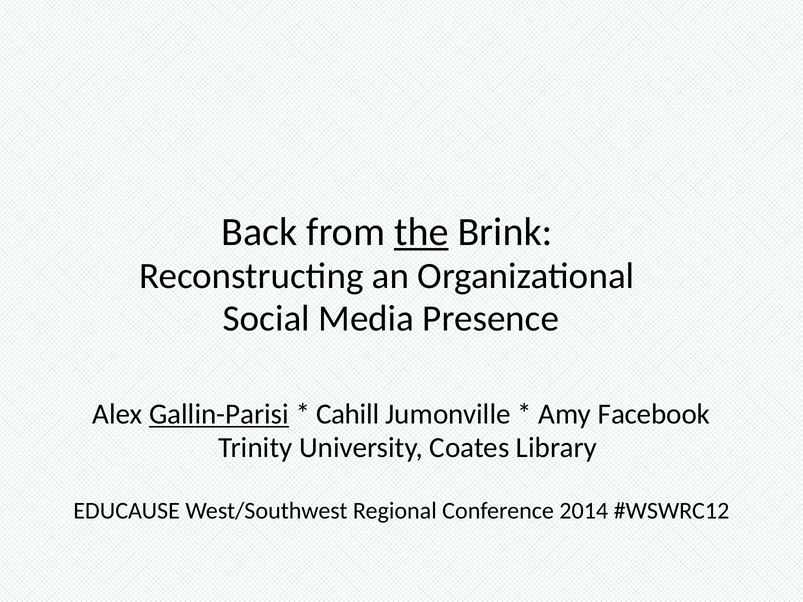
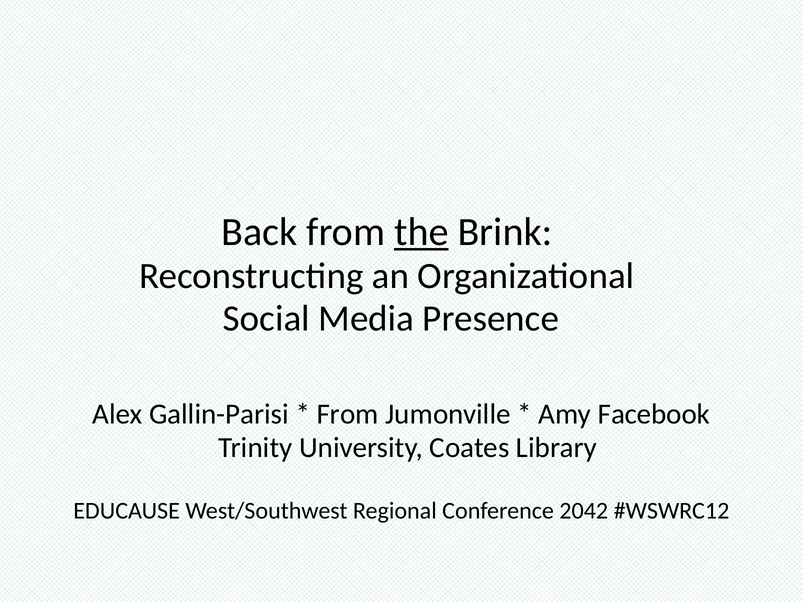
Gallin-Parisi underline: present -> none (219, 414)
Cahill: Cahill -> From (348, 414)
2014: 2014 -> 2042 (584, 511)
